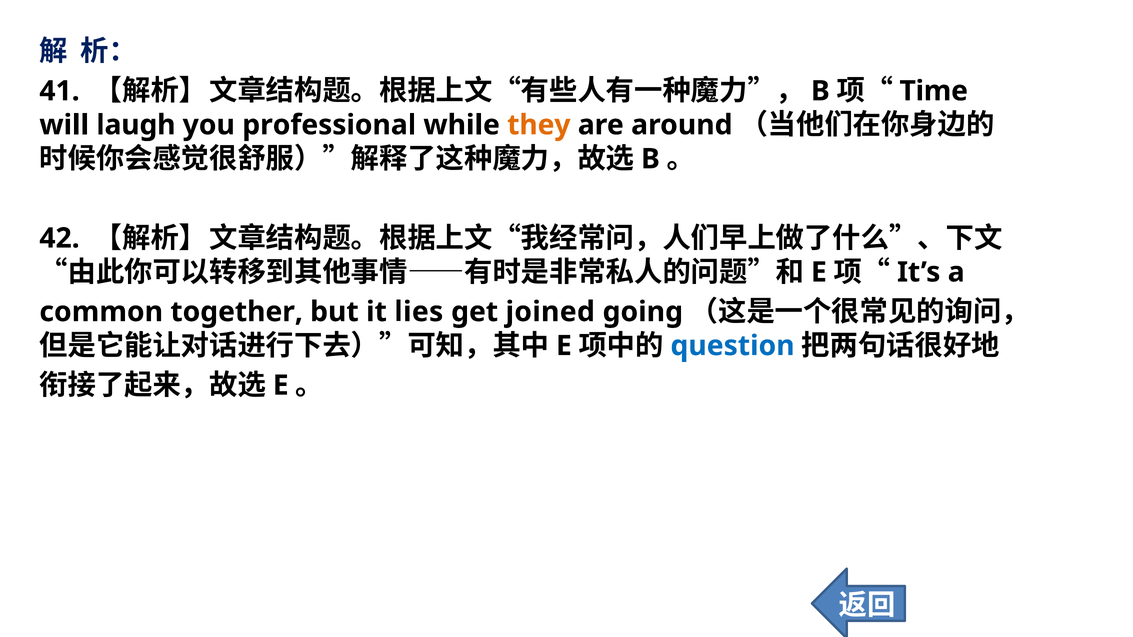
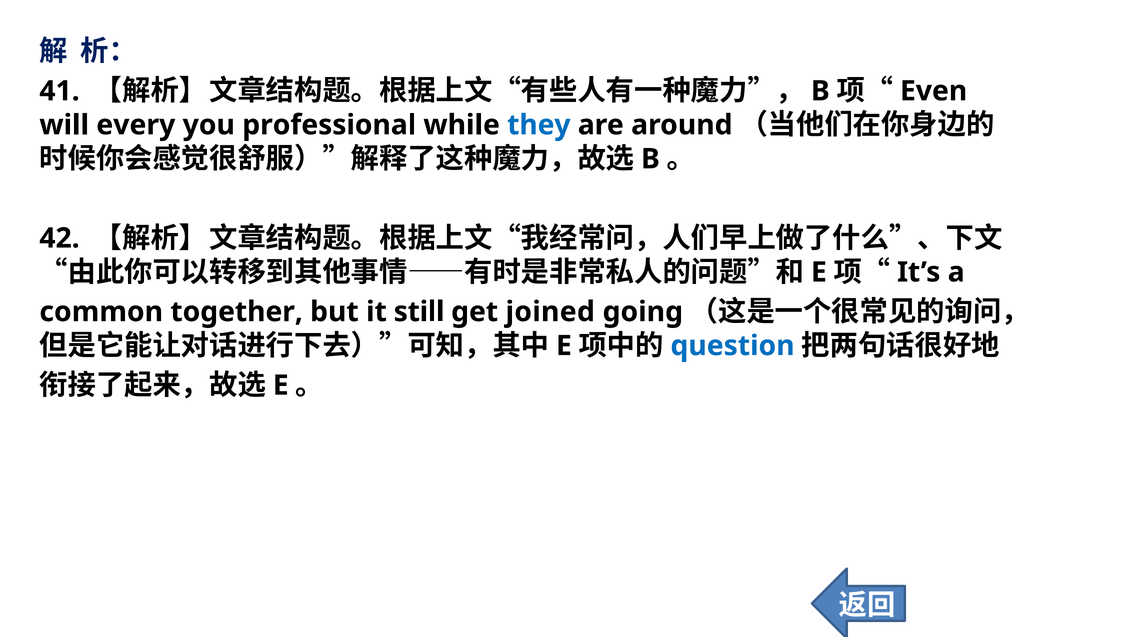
Time: Time -> Even (934, 91)
laugh: laugh -> every (136, 125)
they colour: orange -> blue (539, 125)
lies: lies -> still (419, 312)
